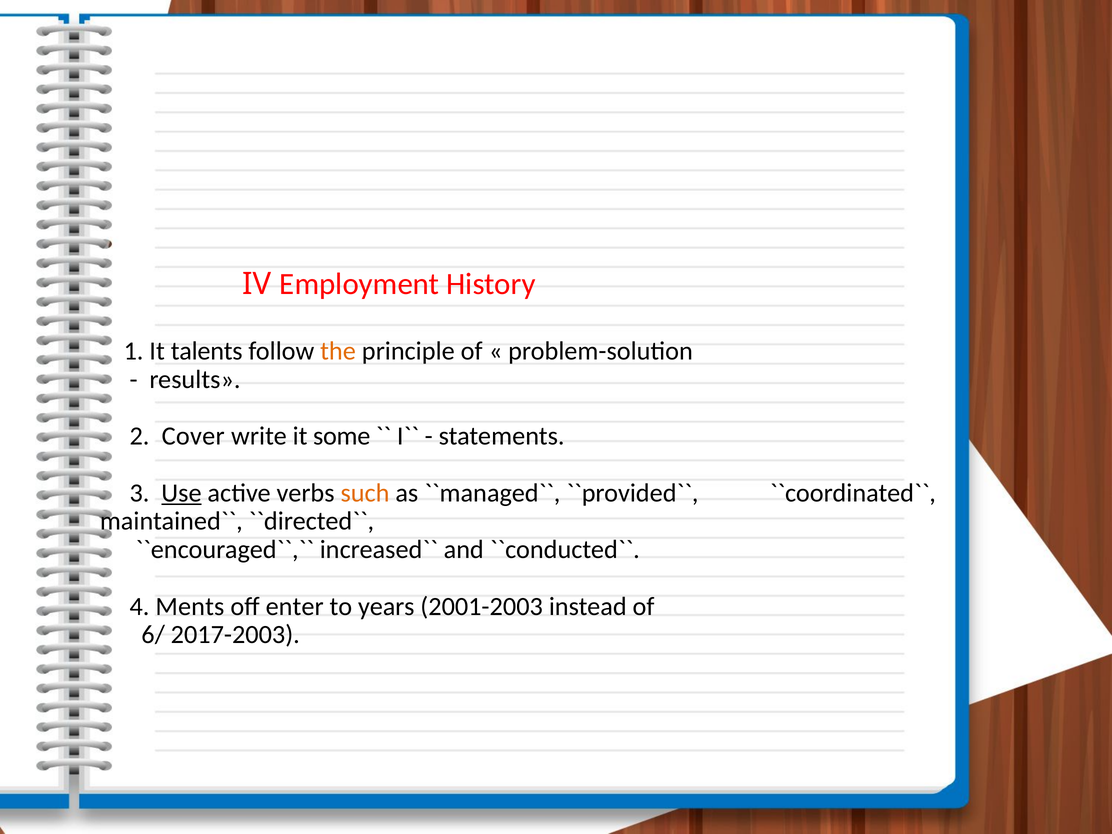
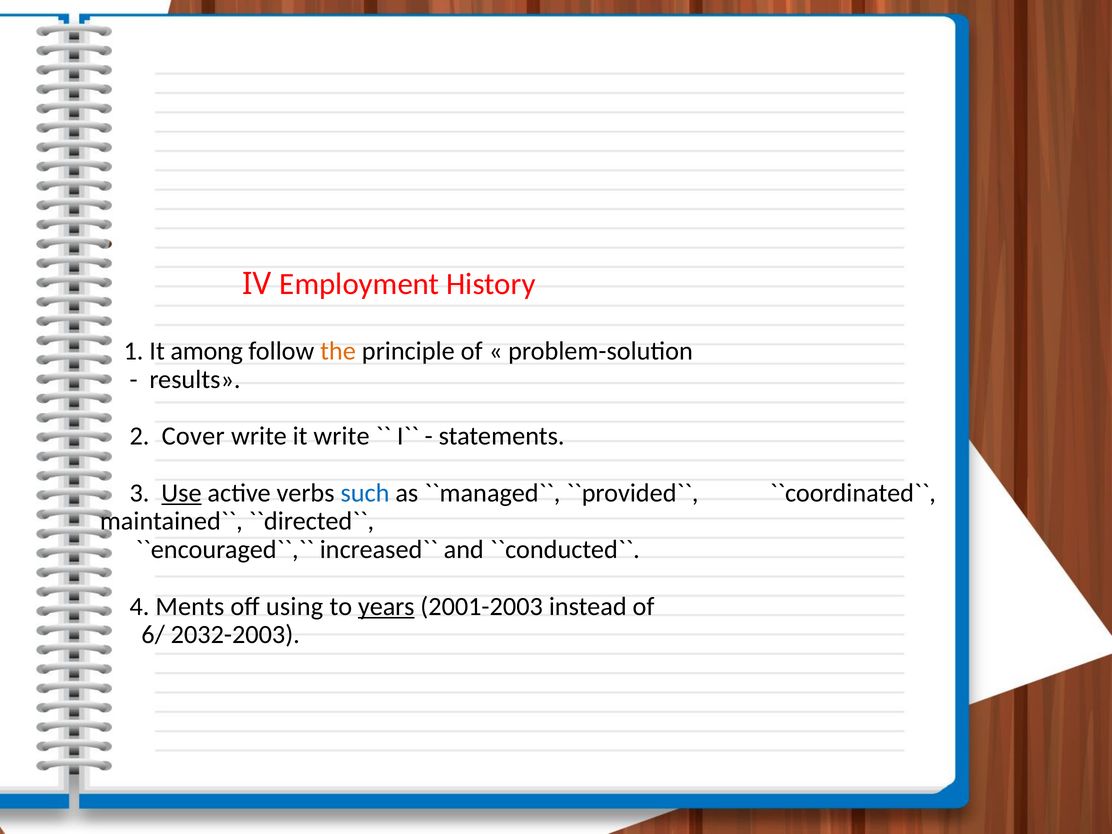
talents: talents -> among (207, 351)
it some: some -> write (342, 436)
such colour: orange -> blue (365, 493)
enter: enter -> using (295, 606)
years underline: none -> present (386, 606)
2017-2003: 2017-2003 -> 2032-2003 (235, 635)
